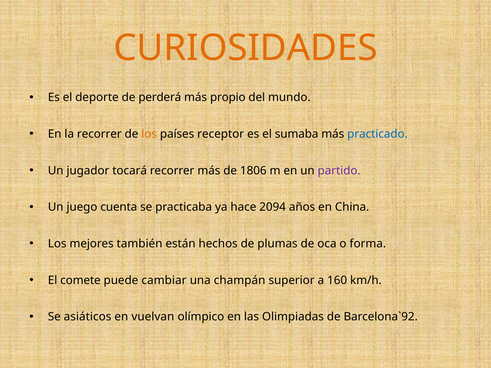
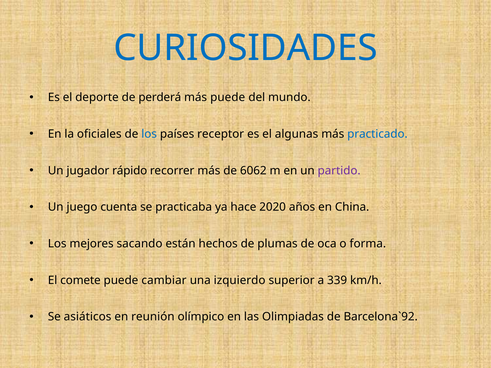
CURIOSIDADES colour: orange -> blue (246, 48)
más propio: propio -> puede (228, 98)
la recorrer: recorrer -> oficiales (99, 134)
los colour: orange -> blue (149, 134)
sumaba: sumaba -> algunas (297, 134)
tocará: tocará -> rápido (130, 171)
1806: 1806 -> 6062 (253, 171)
2094: 2094 -> 2020 (273, 207)
también: también -> sacando (140, 244)
champán: champán -> izquierdo (240, 280)
160: 160 -> 339 (337, 280)
vuelvan: vuelvan -> reunión (153, 317)
